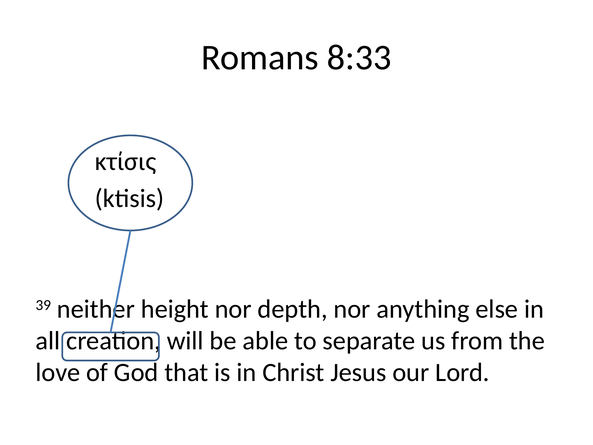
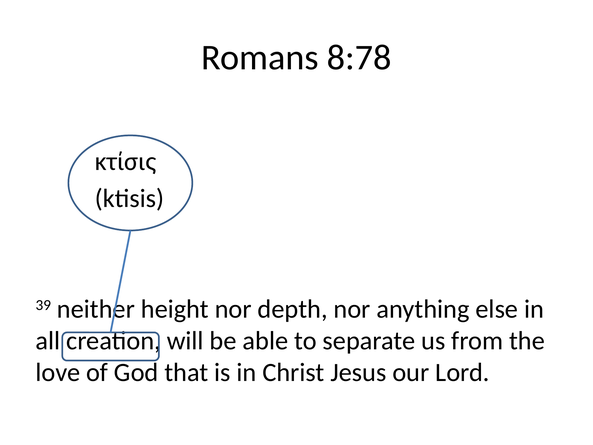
8:33: 8:33 -> 8:78 (359, 57)
